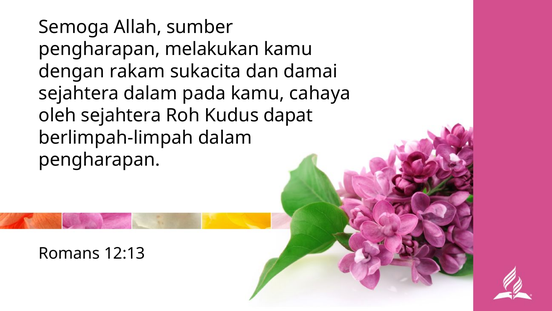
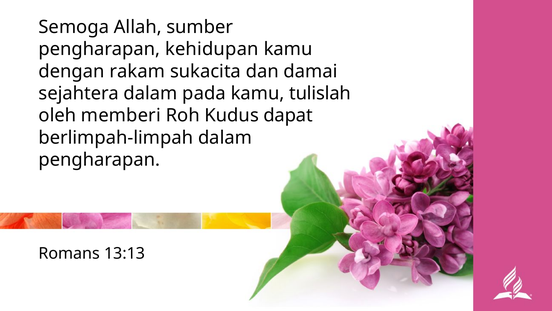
melakukan: melakukan -> kehidupan (212, 49)
cahaya: cahaya -> tulislah (320, 93)
oleh sejahtera: sejahtera -> memberi (121, 115)
12:13: 12:13 -> 13:13 (125, 253)
